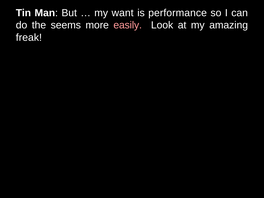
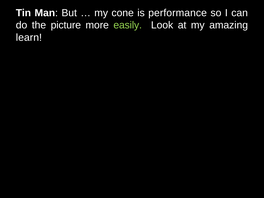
want: want -> cone (123, 13)
seems: seems -> picture (66, 25)
easily colour: pink -> light green (128, 25)
freak: freak -> learn (29, 37)
